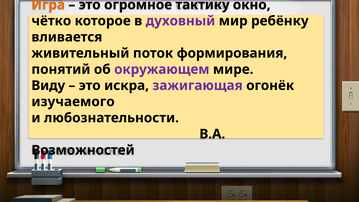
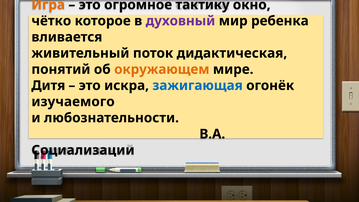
ребёнку: ребёнку -> ребенка (280, 21)
формирования: формирования -> дидактическая (232, 53)
окружающем colour: purple -> orange (162, 69)
Виду: Виду -> Дитя (48, 86)
зажигающая colour: purple -> blue (198, 86)
Возможностей: Возможностей -> Социализации (83, 150)
